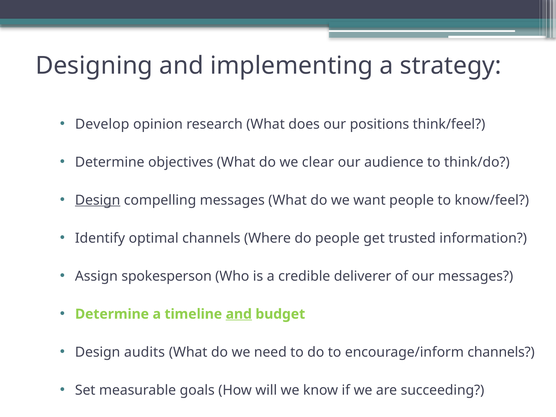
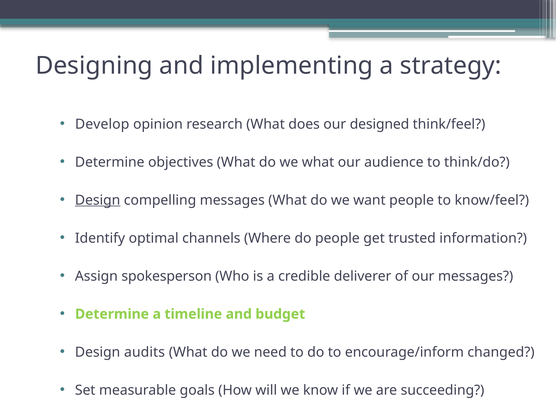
positions: positions -> designed (380, 124)
we clear: clear -> what (318, 162)
and underline: present -> none (239, 314)
encourage/inform channels: channels -> changed (501, 352)
